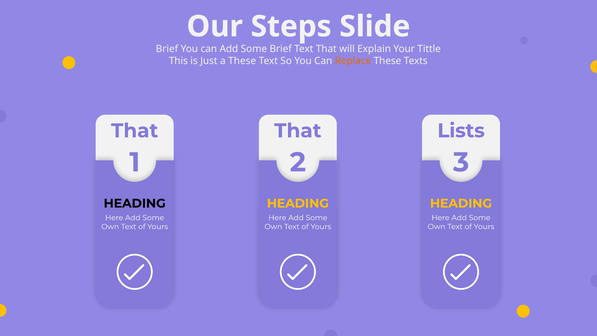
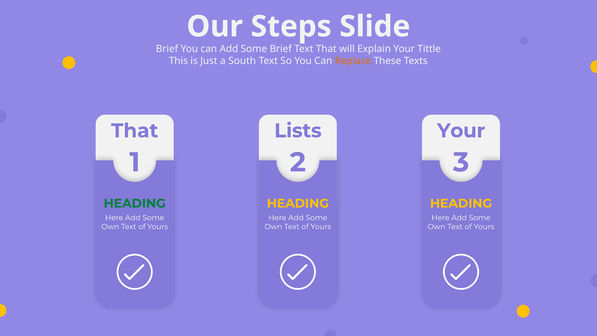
a These: These -> South (242, 61)
That: That -> Lists (298, 131)
Lists: Lists -> Your (461, 131)
HEADING colour: black -> green (135, 203)
